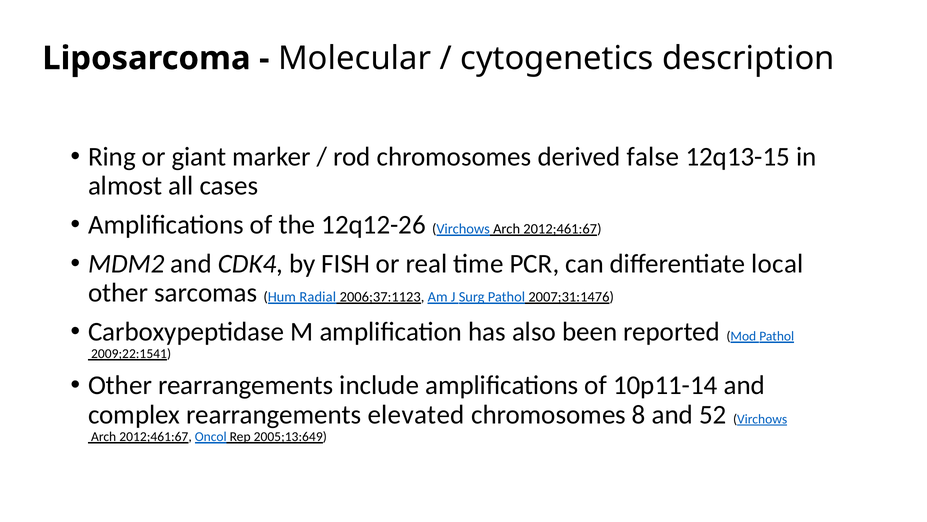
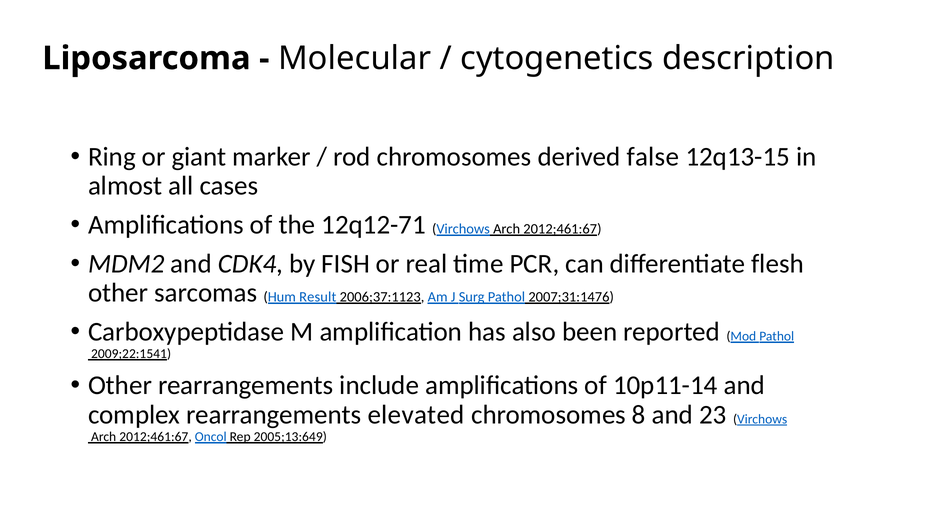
12q12-26: 12q12-26 -> 12q12-71 (374, 225)
local: local -> flesh (778, 263)
Radial: Radial -> Result (318, 297)
52: 52 -> 23 (713, 414)
